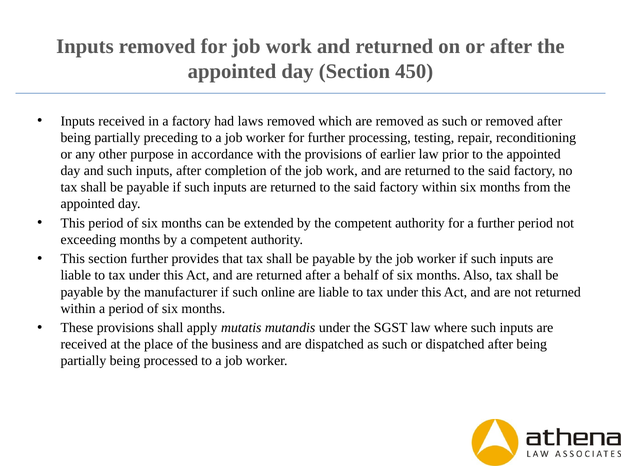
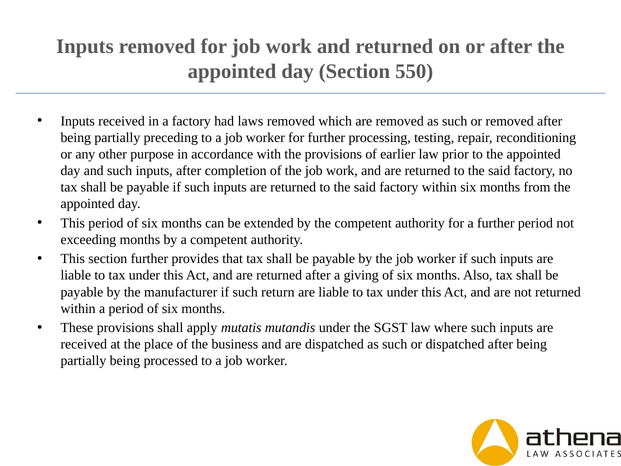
450: 450 -> 550 (414, 71)
behalf: behalf -> giving (361, 275)
online: online -> return (278, 292)
